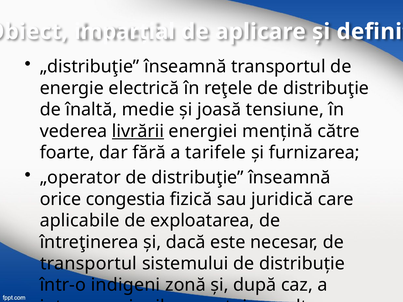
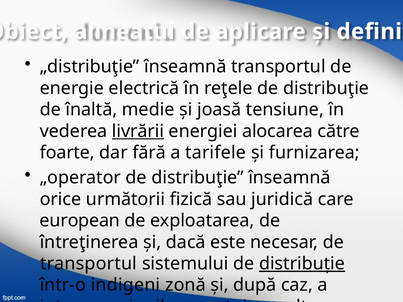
imparţial: imparţial -> alineatul (124, 32)
menţină: menţină -> alocarea (278, 131)
congestia: congestia -> următorii (126, 199)
aplicabile: aplicabile -> european (80, 221)
distribuţie underline: none -> present (302, 264)
